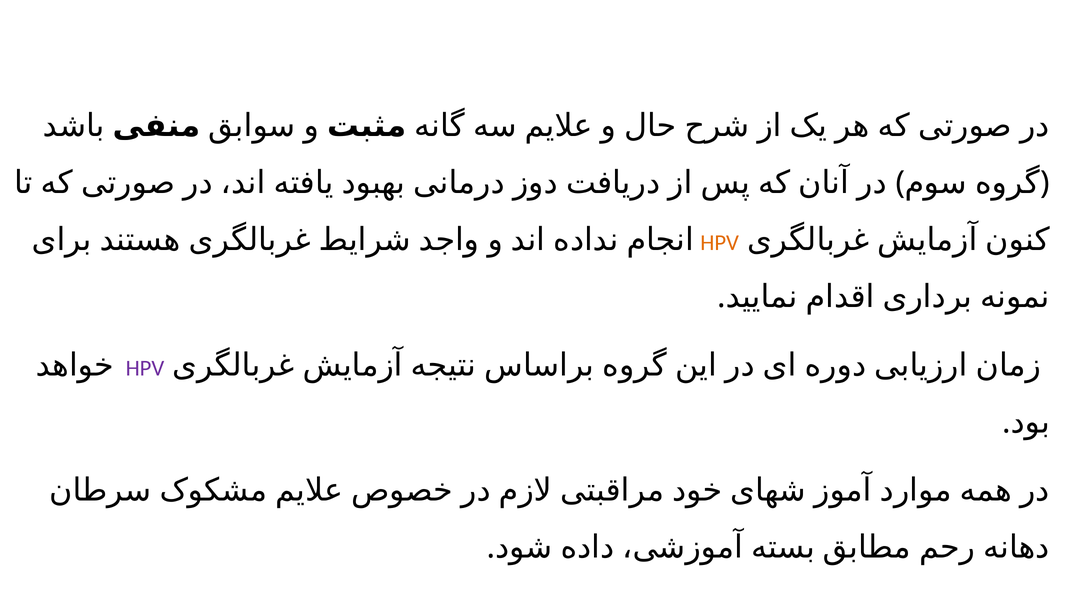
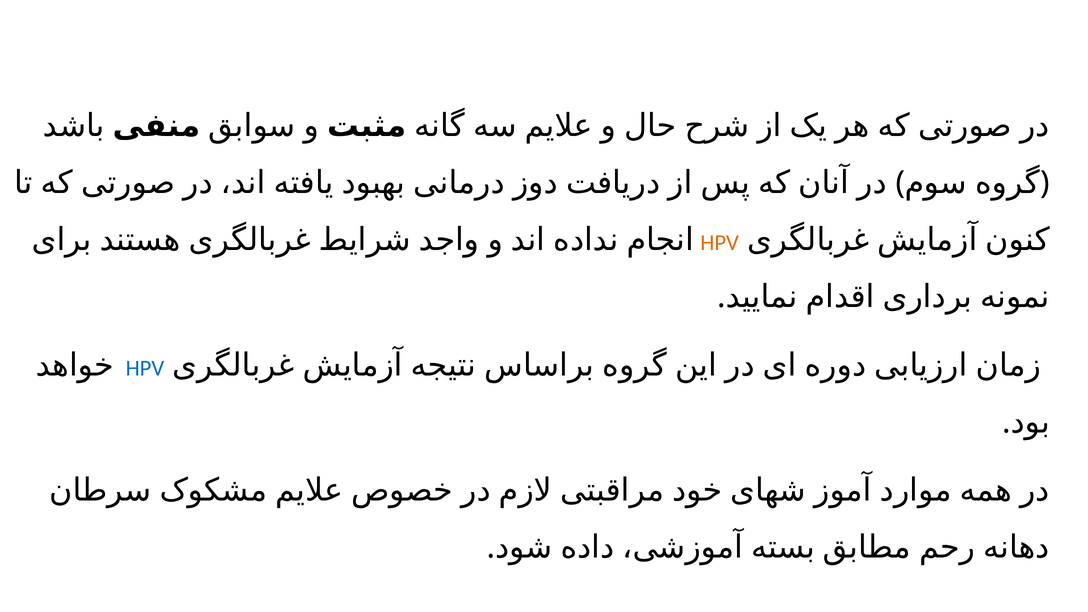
HPV colour: purple -> blue (145, 368)
